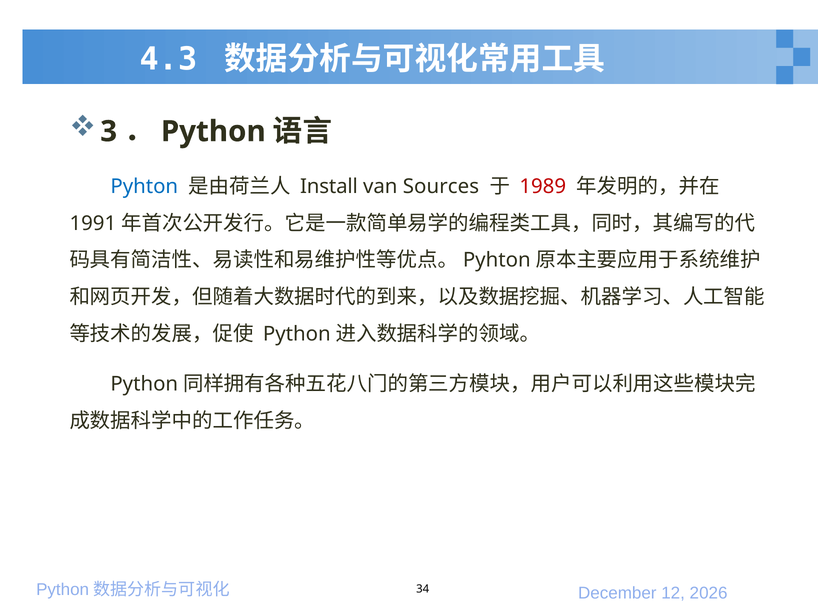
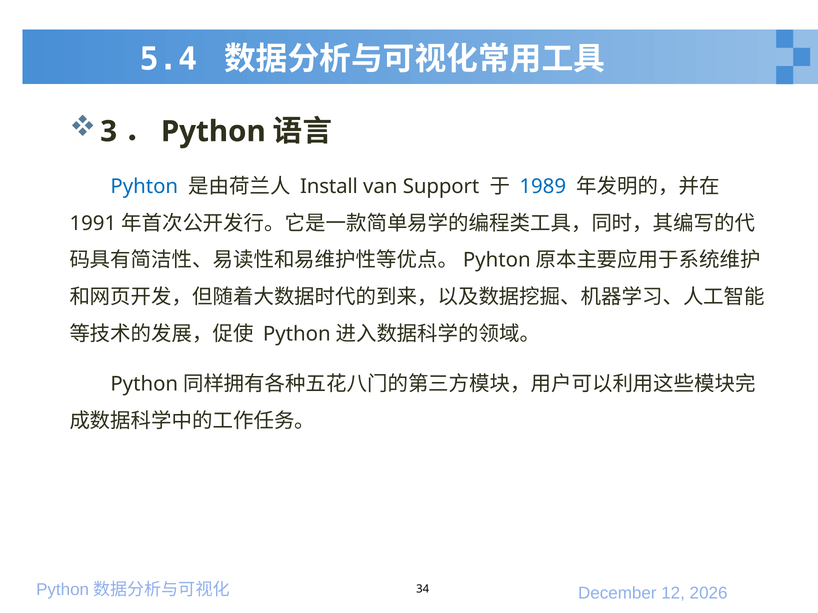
4.3: 4.3 -> 5.4 (169, 59)
Sources: Sources -> Support (441, 187)
1989 colour: red -> blue (543, 187)
